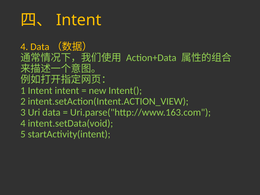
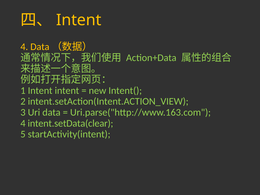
intent.setData(void: intent.setData(void -> intent.setData(clear (70, 123)
